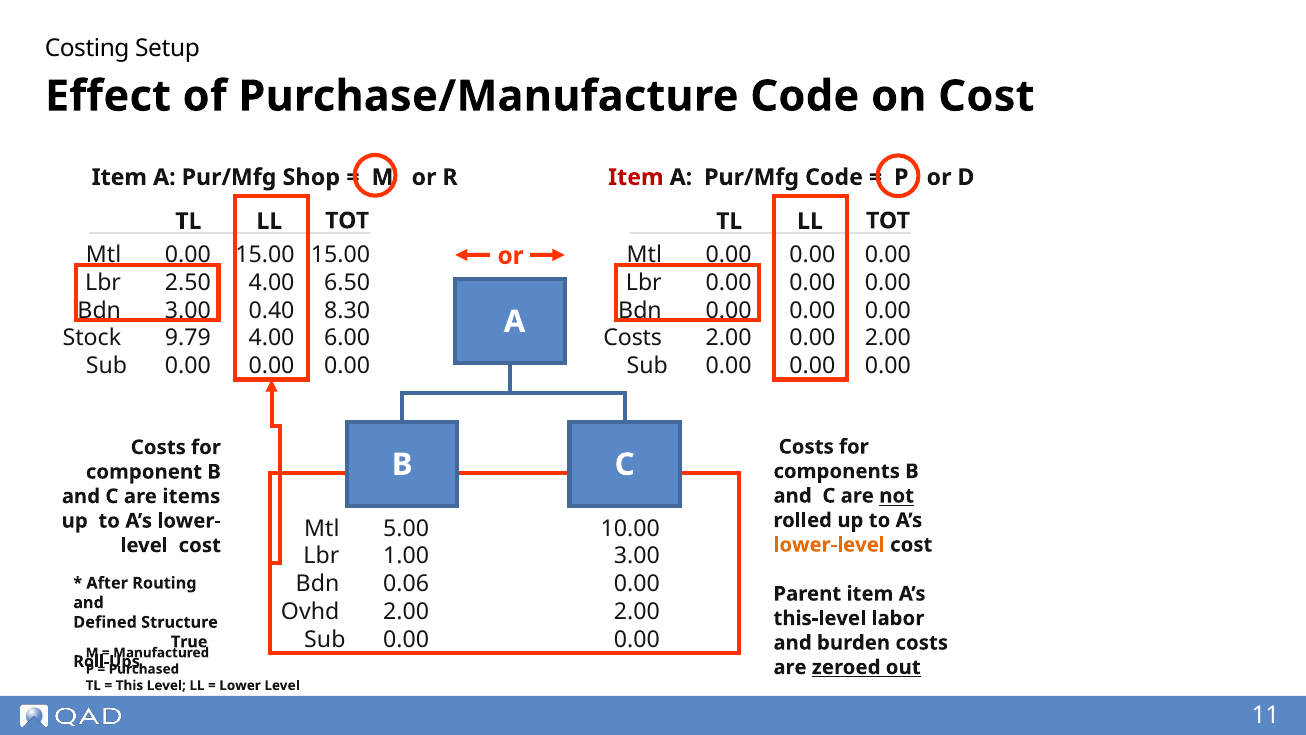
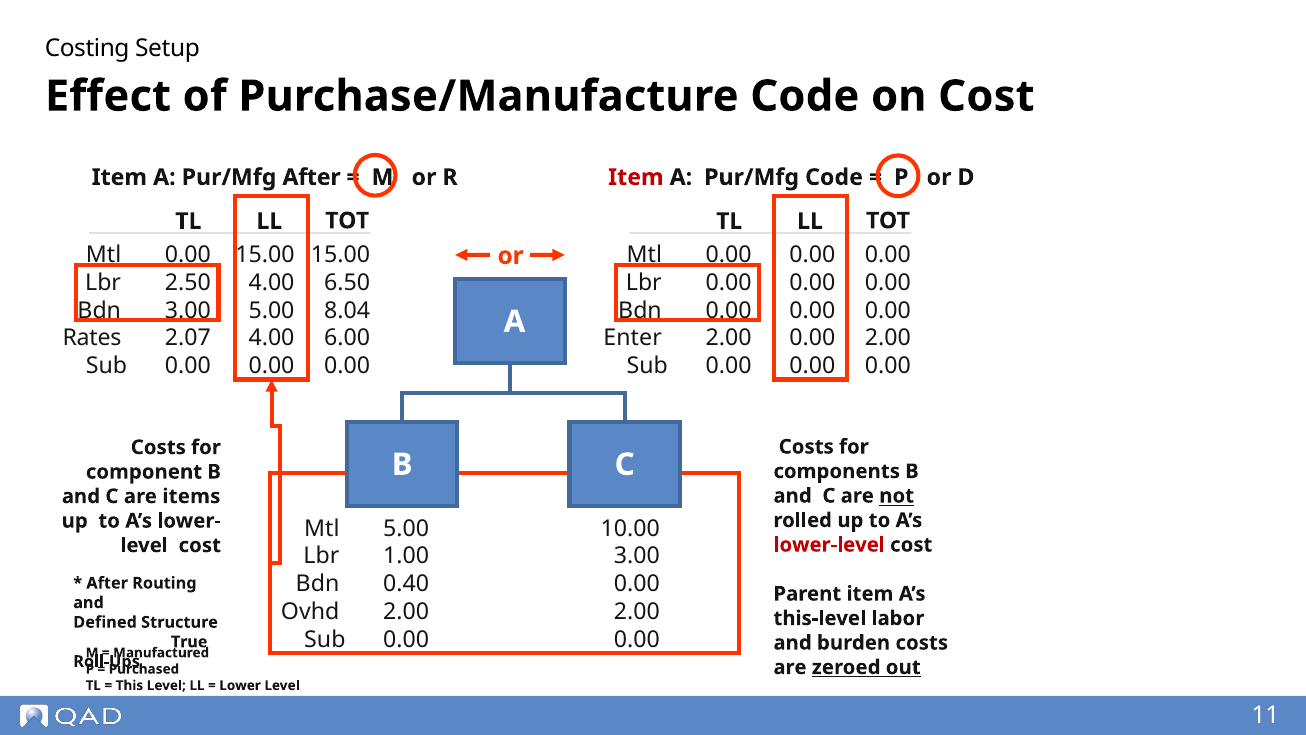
Pur/Mfg Shop: Shop -> After (312, 177)
0.40: 0.40 -> 5.00 (272, 310)
8.30: 8.30 -> 8.04 (347, 310)
Stock: Stock -> Rates (92, 338)
9.79: 9.79 -> 2.07 (188, 338)
Costs: Costs -> Enter (633, 338)
lower-level colour: orange -> red (829, 545)
0.06: 0.06 -> 0.40 (406, 584)
